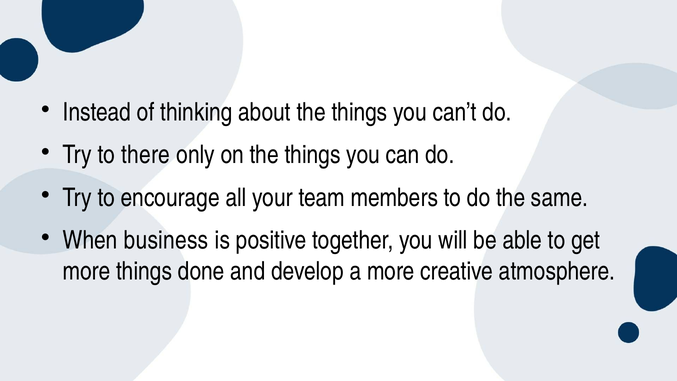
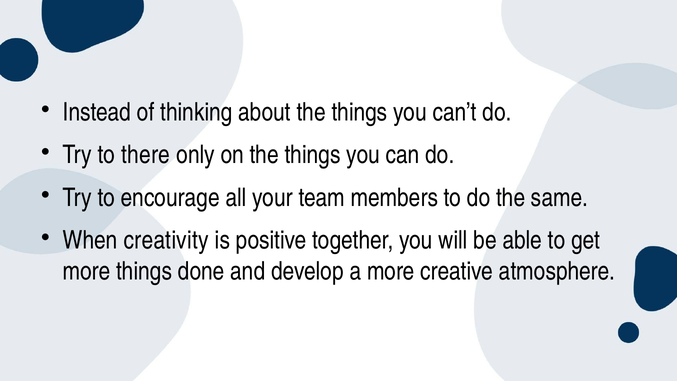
business: business -> creativity (166, 240)
